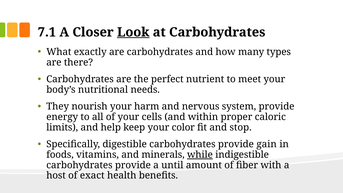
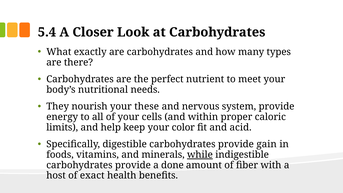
7.1: 7.1 -> 5.4 (47, 32)
Look underline: present -> none (133, 32)
harm: harm -> these (147, 107)
stop: stop -> acid (241, 127)
until: until -> done (172, 165)
